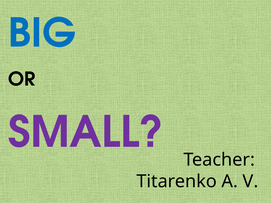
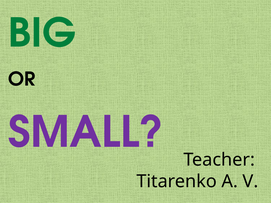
BIG colour: blue -> green (42, 34)
